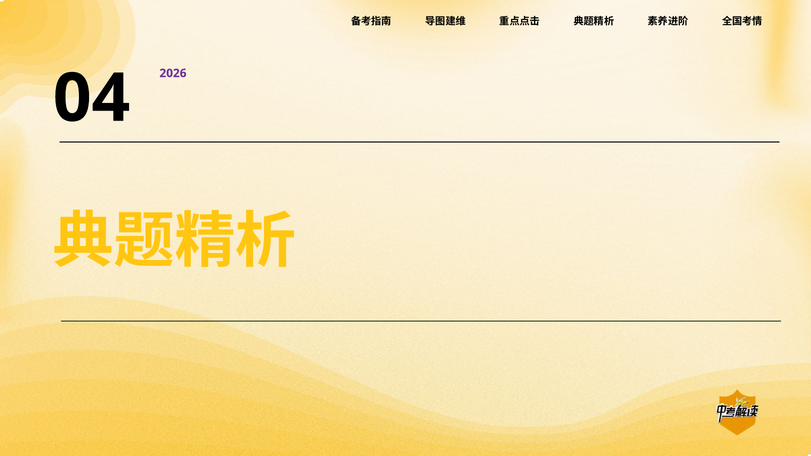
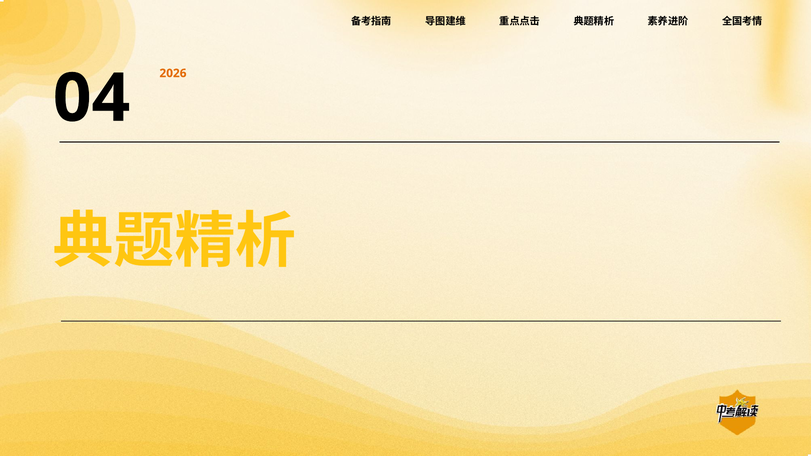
2026 colour: purple -> orange (173, 73)
